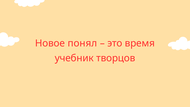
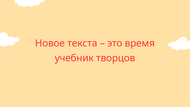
понял: понял -> текста (82, 43)
